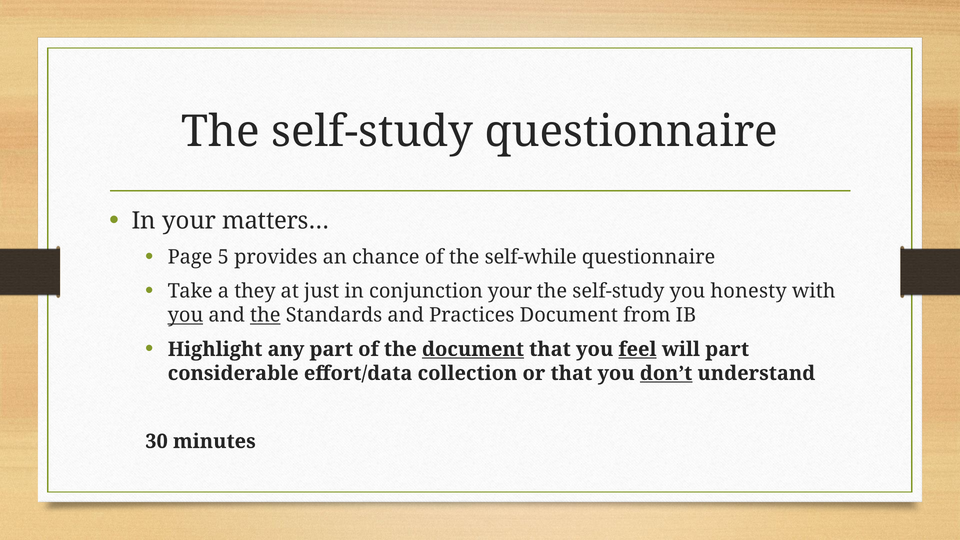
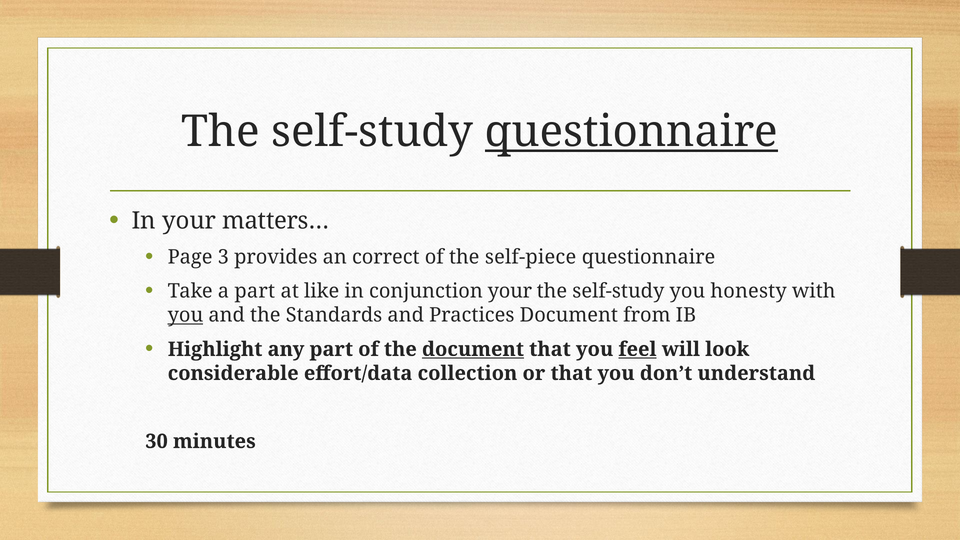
questionnaire underline: none -> present (631, 132)
5: 5 -> 3 (223, 257)
chance: chance -> correct (386, 257)
self-while: self-while -> self-piece (531, 257)
a they: they -> part (255, 291)
just: just -> like (322, 291)
the underline: present -> none (265, 315)
will part: part -> look (727, 349)
don’t underline: present -> none (666, 373)
